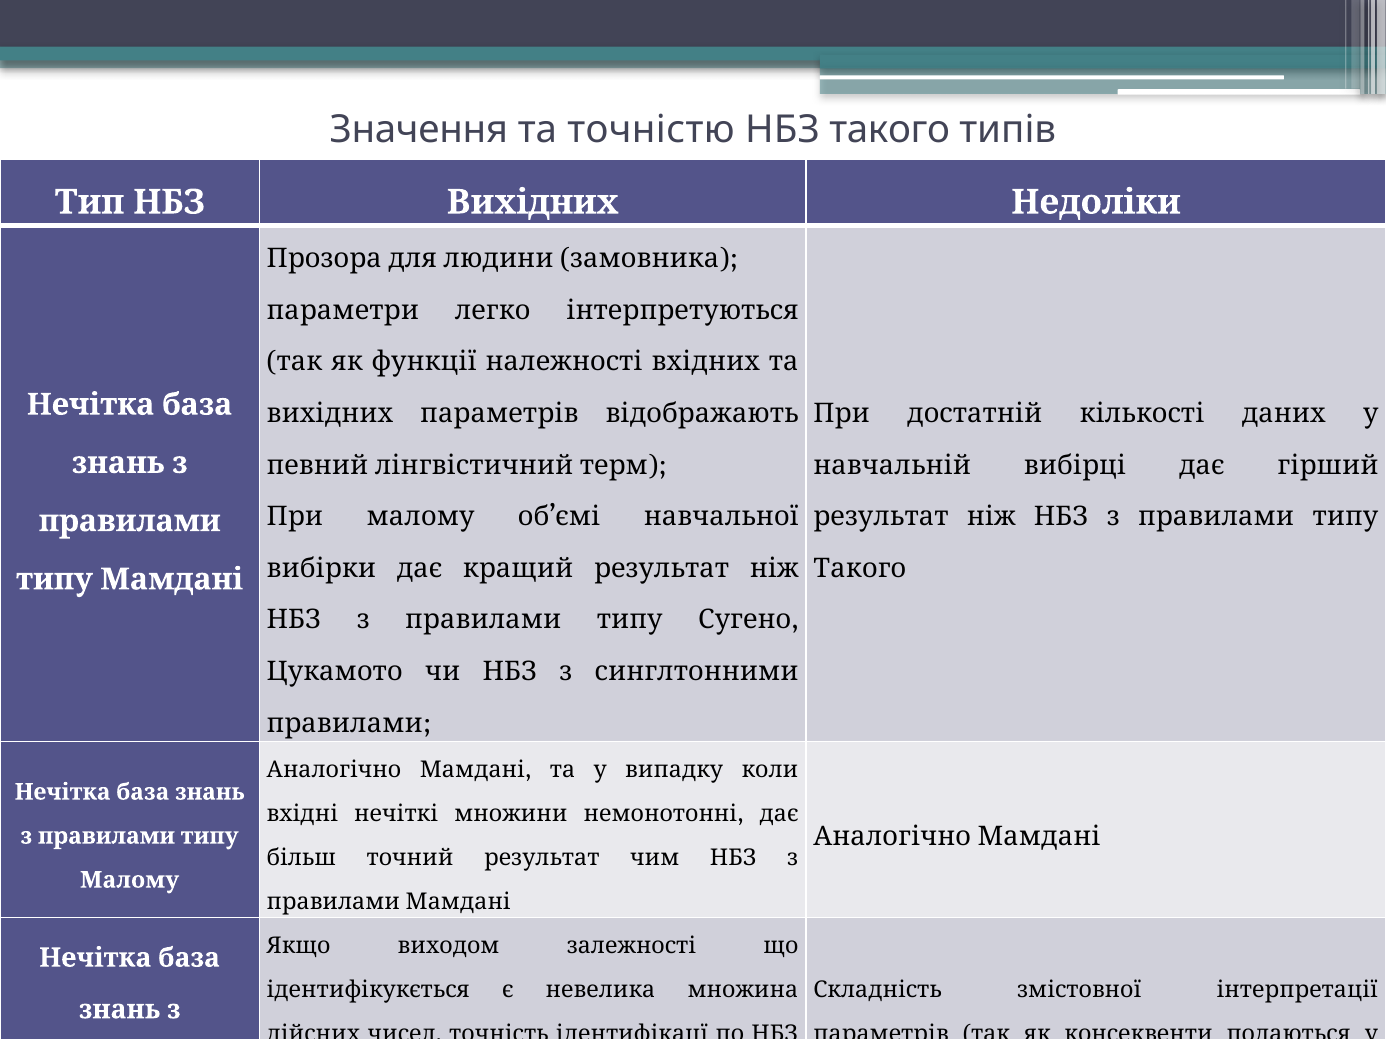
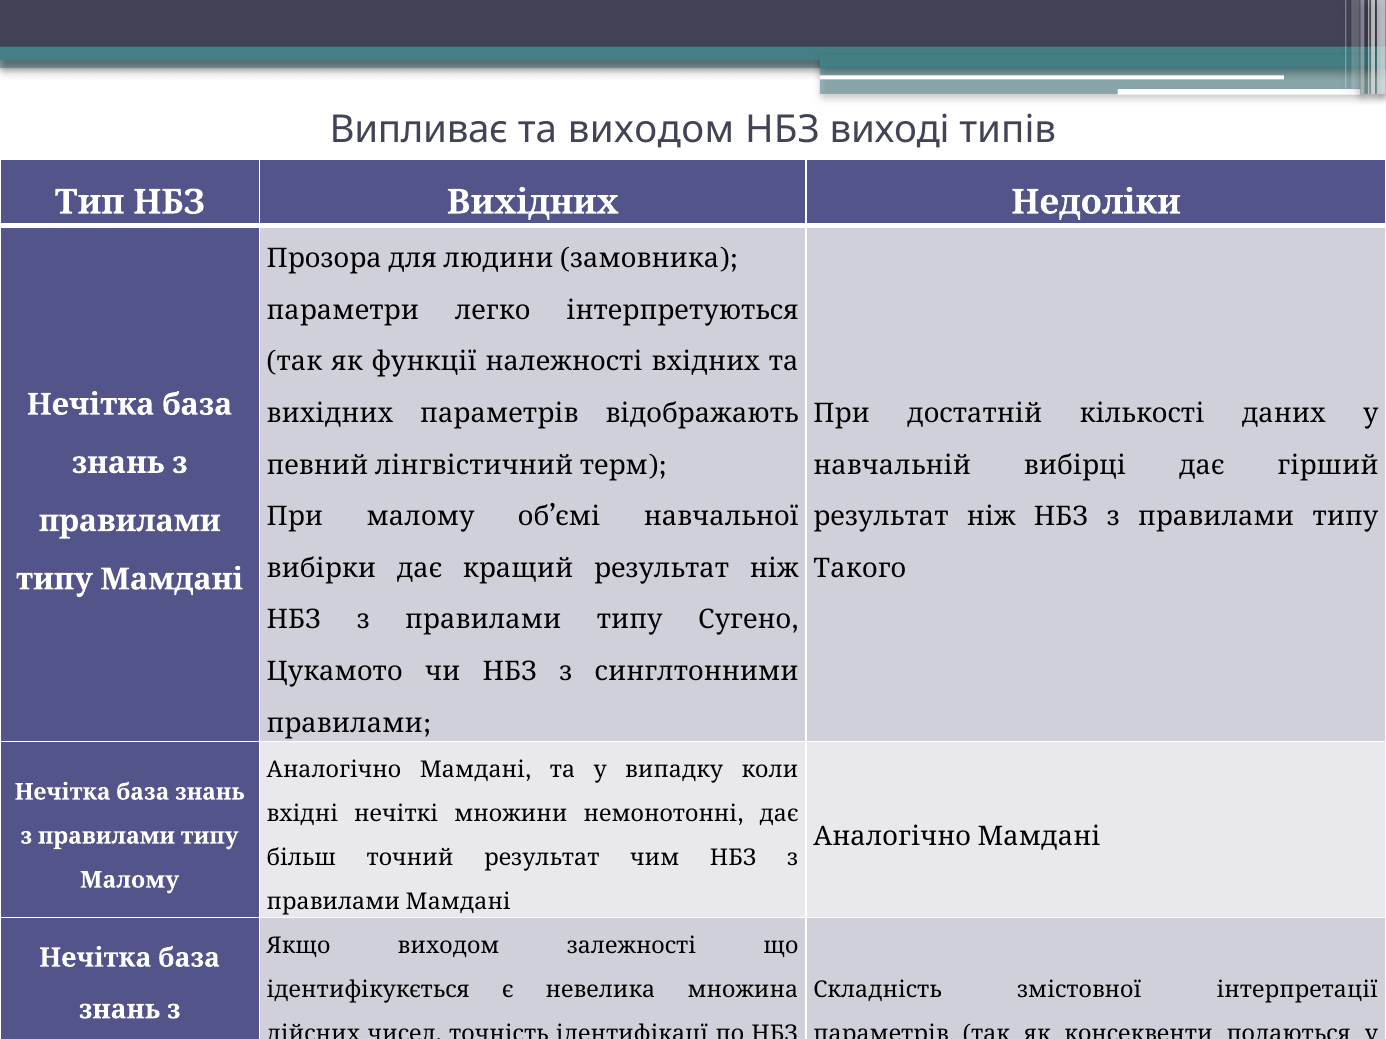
Значення: Значення -> Випливає (419, 129)
та точністю: точністю -> виходом (651, 129)
НБЗ такого: такого -> виході (890, 129)
